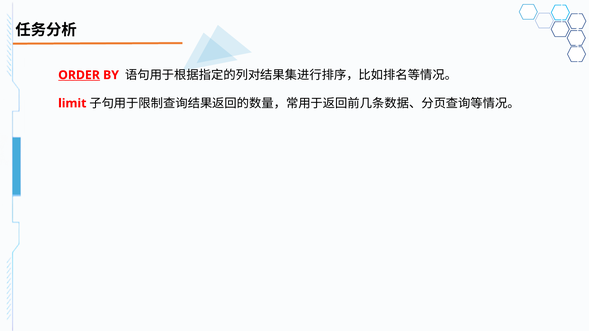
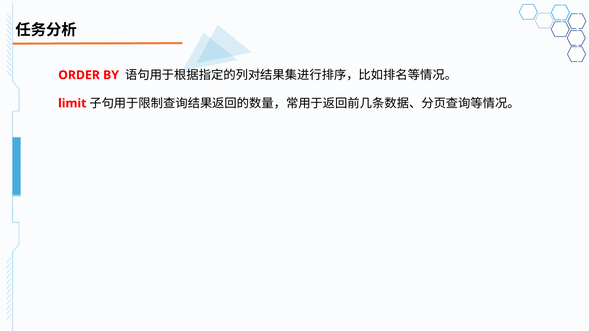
ORDER underline: present -> none (79, 75)
